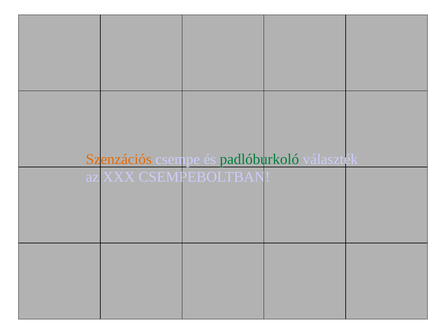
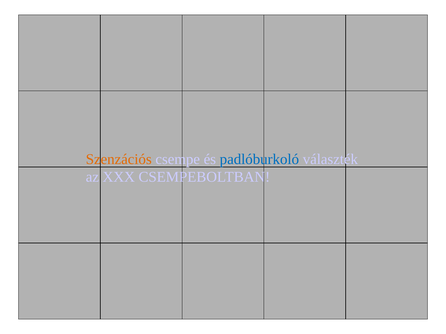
padlóburkoló colour: green -> blue (259, 159)
